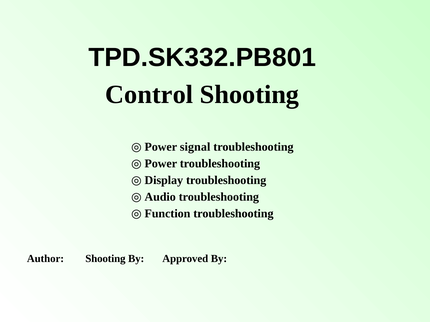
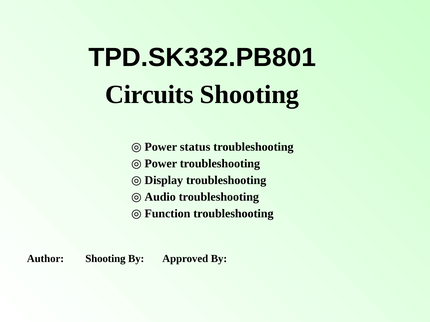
Control: Control -> Circuits (149, 95)
signal: signal -> status (195, 147)
